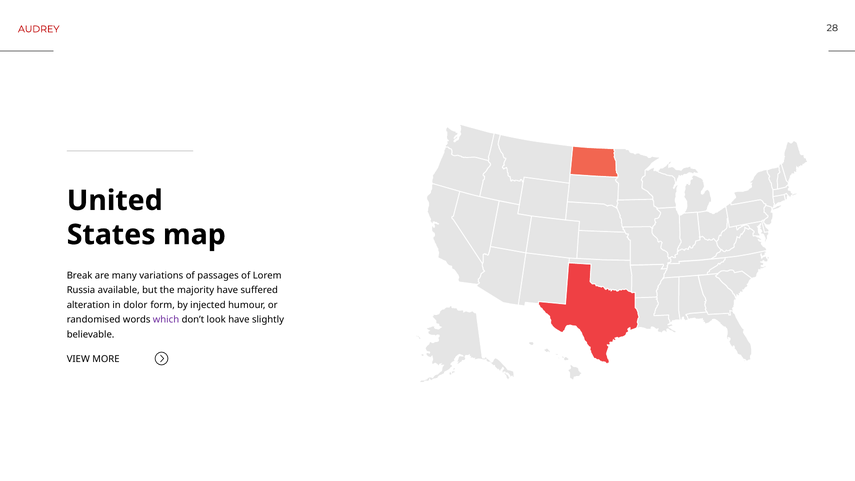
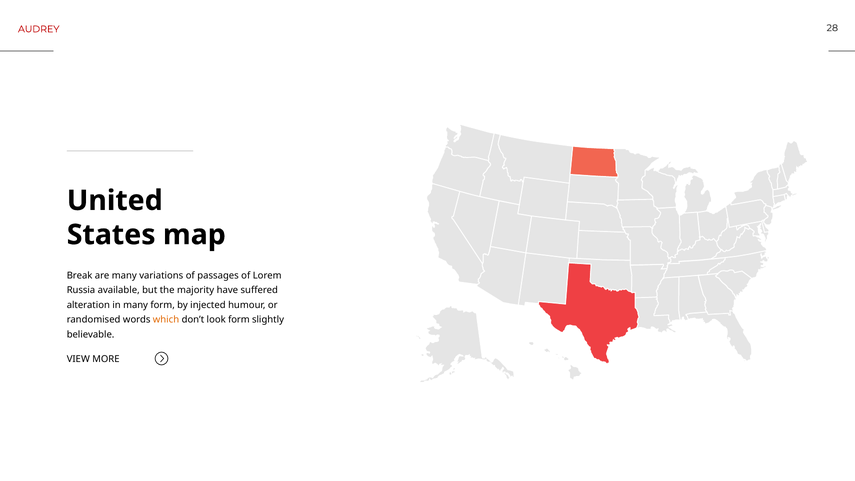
in dolor: dolor -> many (136, 305)
which colour: purple -> orange (166, 320)
look have: have -> form (239, 320)
